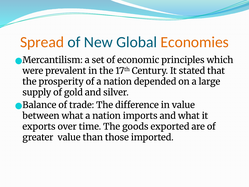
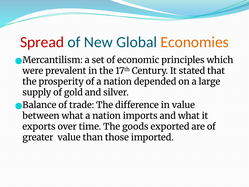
Spread colour: orange -> red (42, 42)
